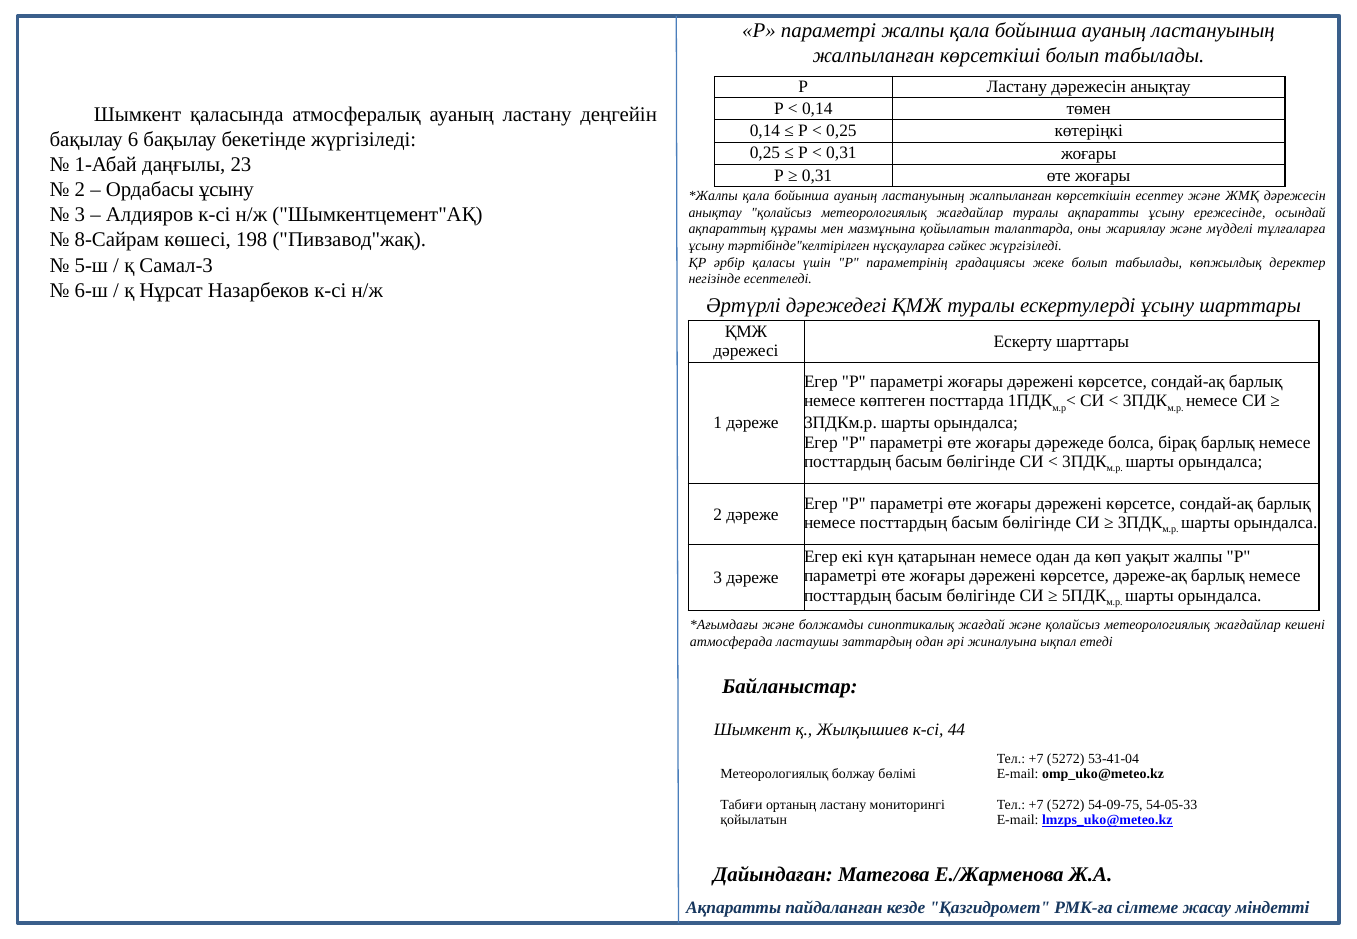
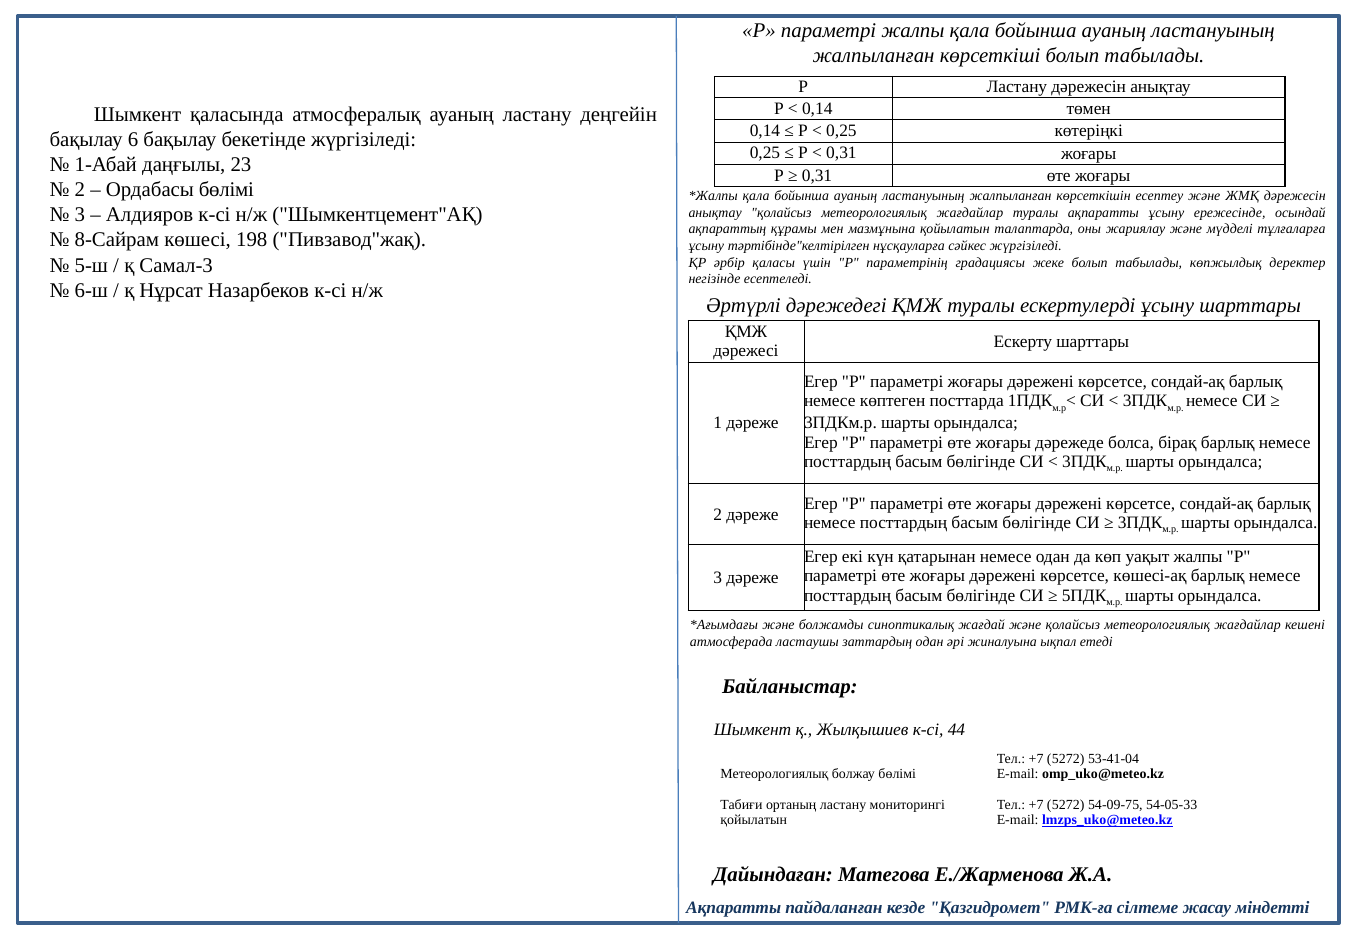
Ордабасы ұсыну: ұсыну -> бөлімі (226, 190)
дәреже-ақ: дәреже-ақ -> көшесі-ақ (1150, 576)
